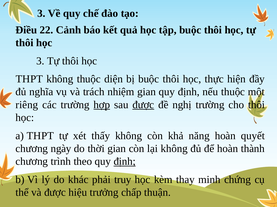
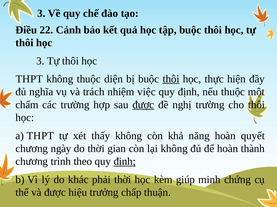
thôi underline: none -> present (171, 79)
nhiệm gian: gian -> việc (146, 92)
riêng: riêng -> chấm (27, 105)
hợp underline: present -> none (102, 105)
phải truy: truy -> thời (123, 180)
thay: thay -> giúp (186, 180)
